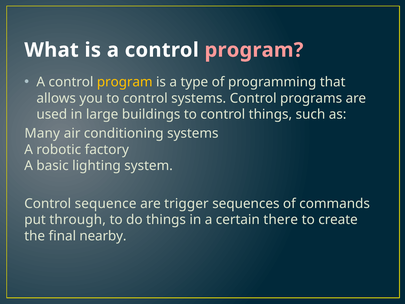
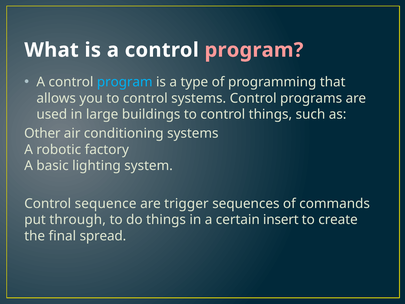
program colour: yellow -> light blue (125, 82)
Many: Many -> Other (42, 133)
there: there -> insert (281, 220)
nearby: nearby -> spread (103, 236)
